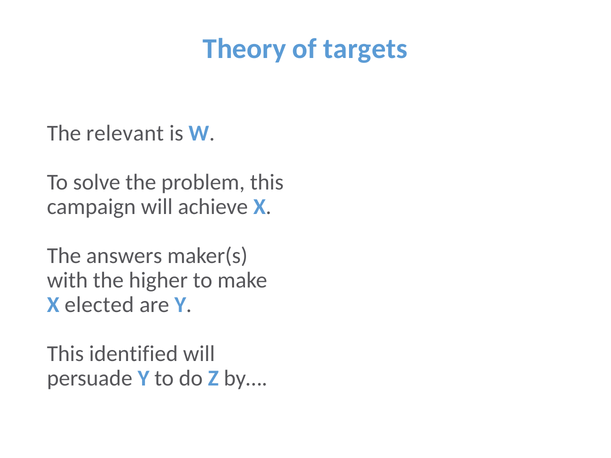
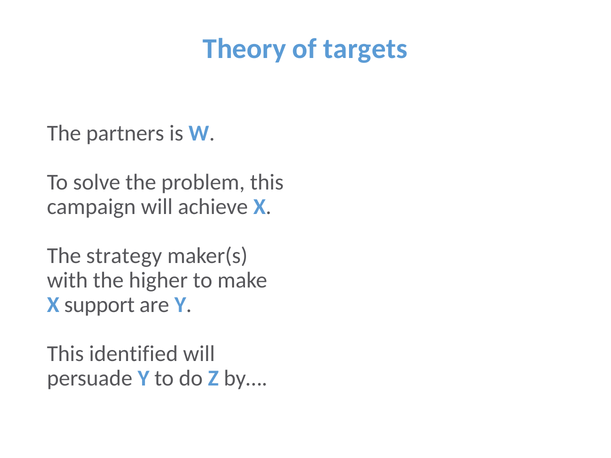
relevant: relevant -> partners (125, 133)
answers: answers -> strategy (124, 256)
elected: elected -> support (99, 305)
